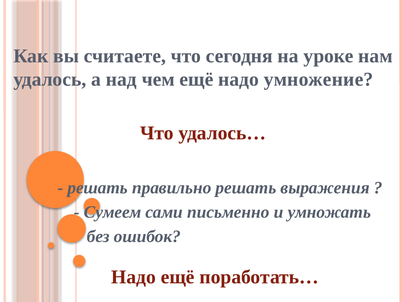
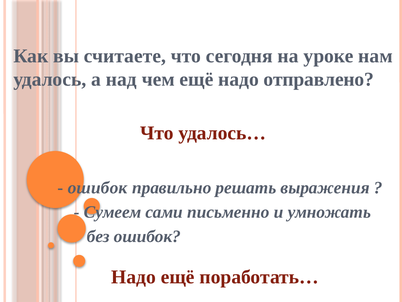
умножение: умножение -> отправлено (319, 79)
решать: решать -> ошибок (98, 187)
